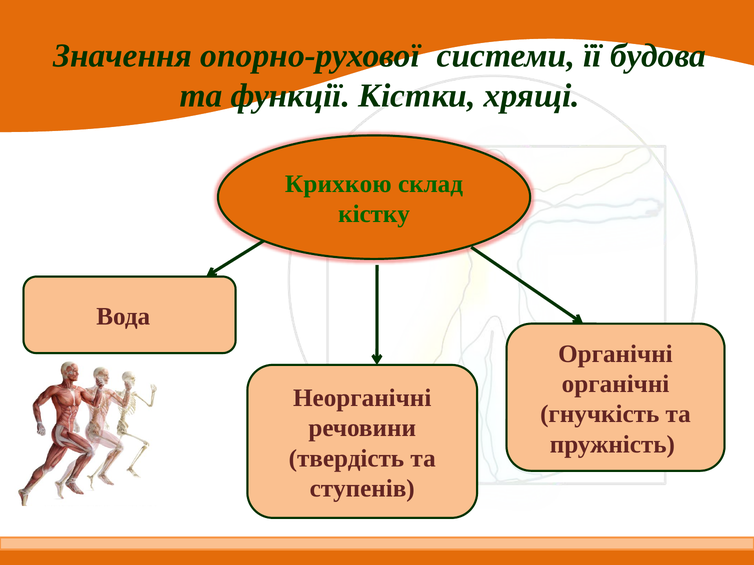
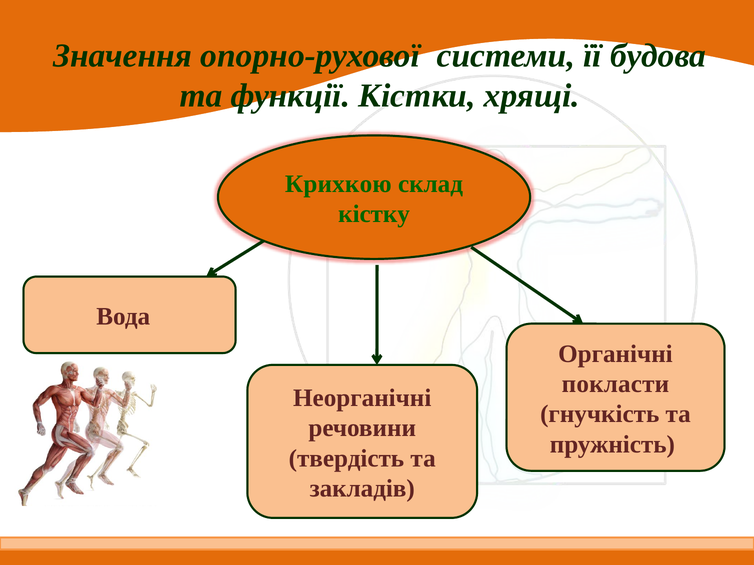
органічні: органічні -> покласти (615, 384)
ступенів: ступенів -> закладів (362, 489)
